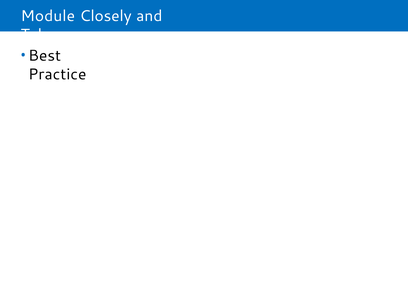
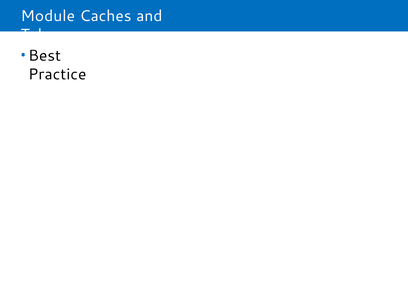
Closely: Closely -> Caches (106, 16)
